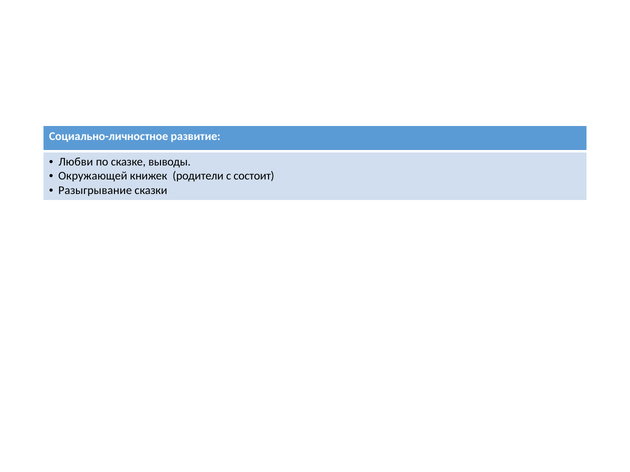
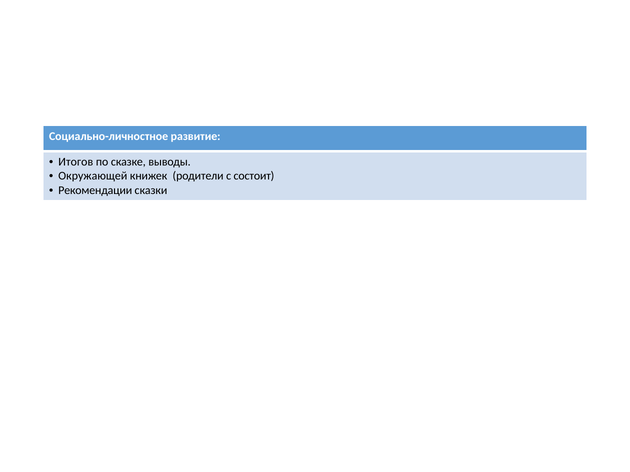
Любви: Любви -> Итогов (76, 162)
Разыгрывание: Разыгрывание -> Рекомендации (95, 191)
